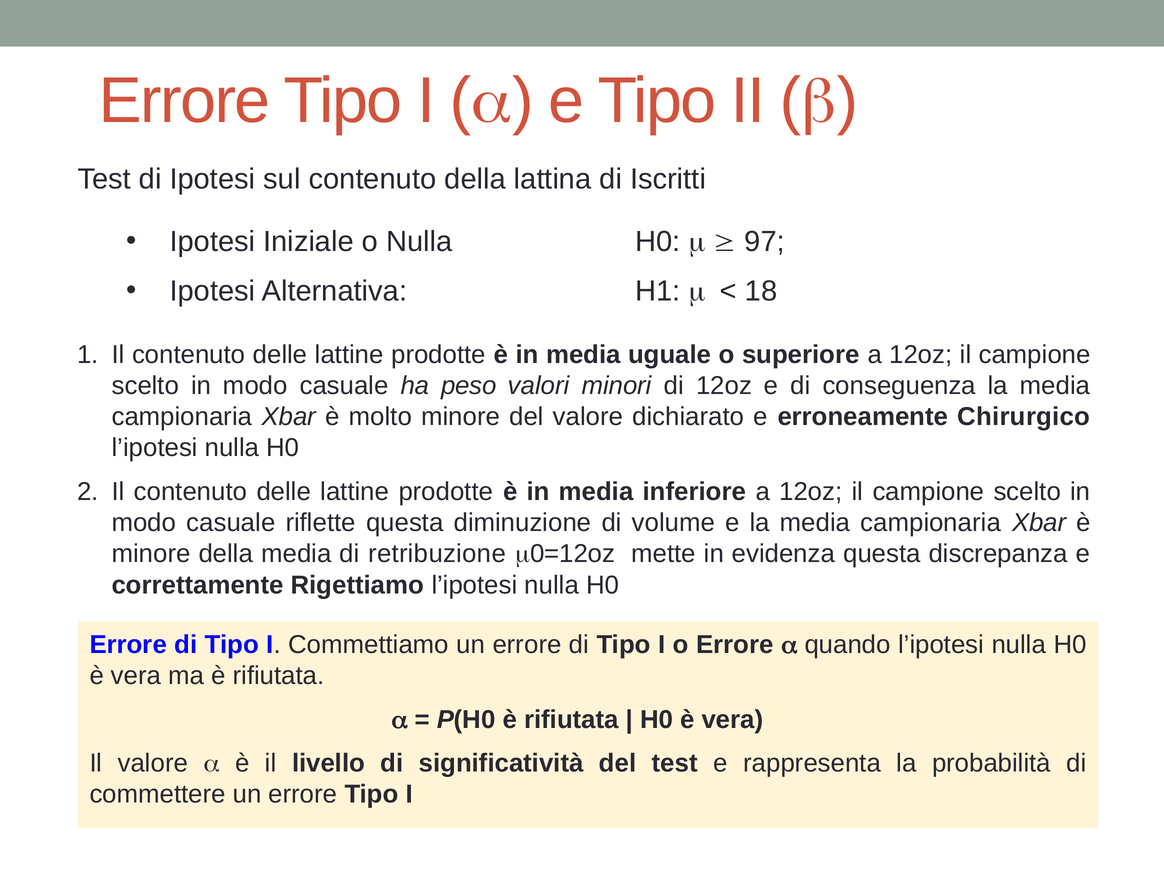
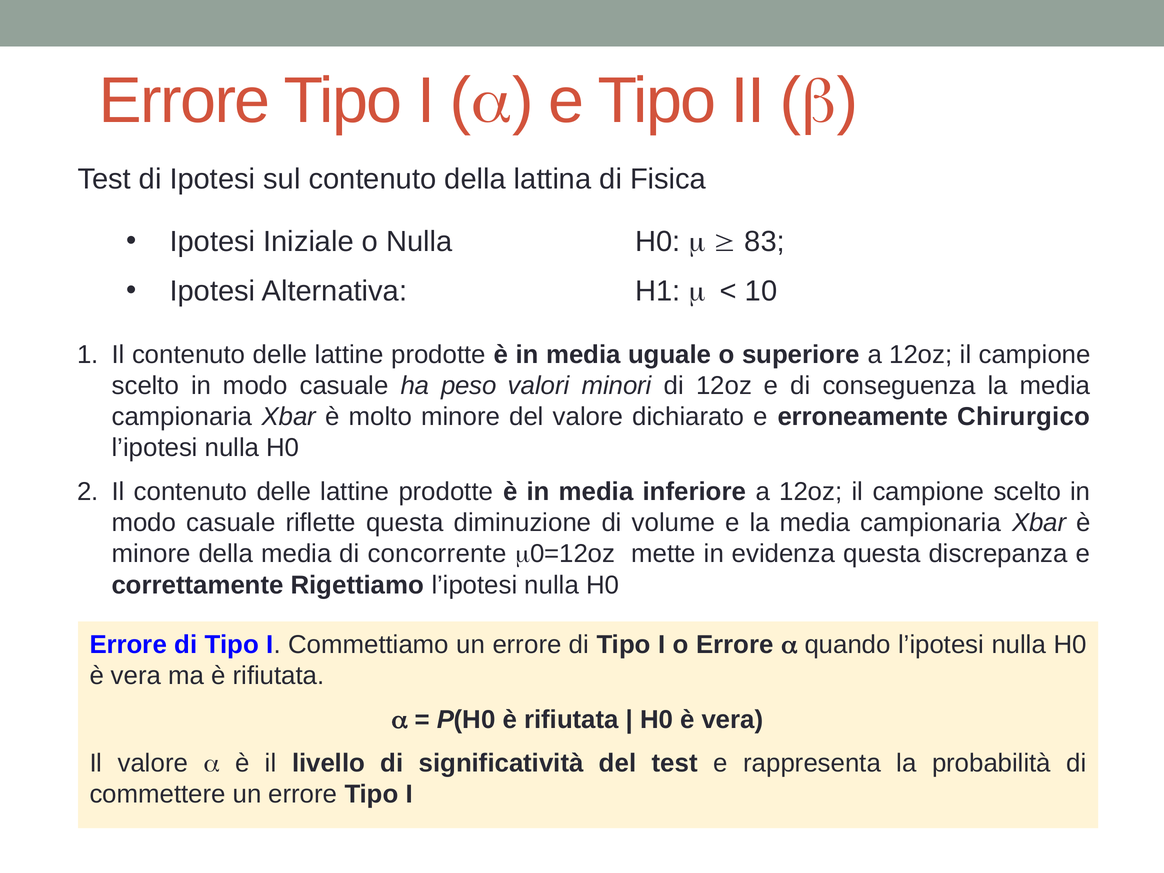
Iscritti: Iscritti -> Fisica (668, 179)
97: 97 -> 83 (765, 242)
18: 18 -> 10 (761, 291)
retribuzione: retribuzione -> concorrente (437, 554)
